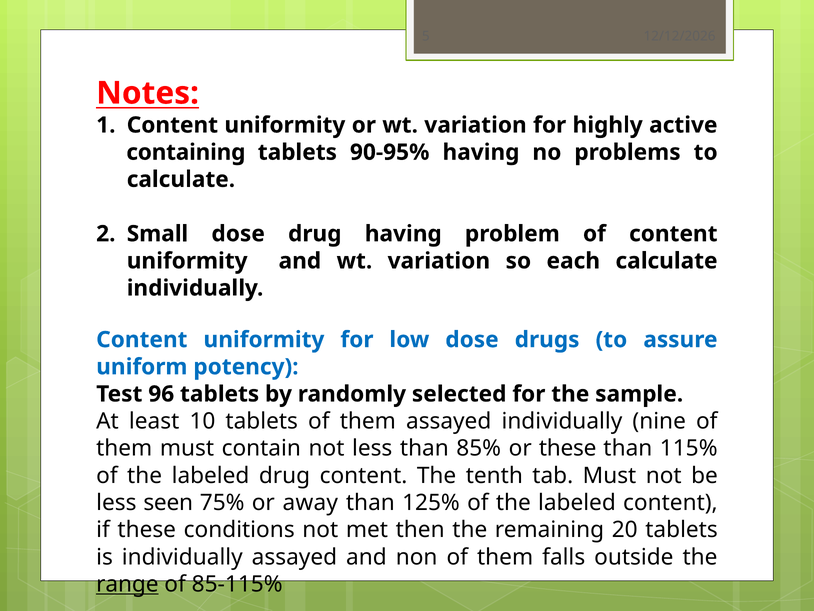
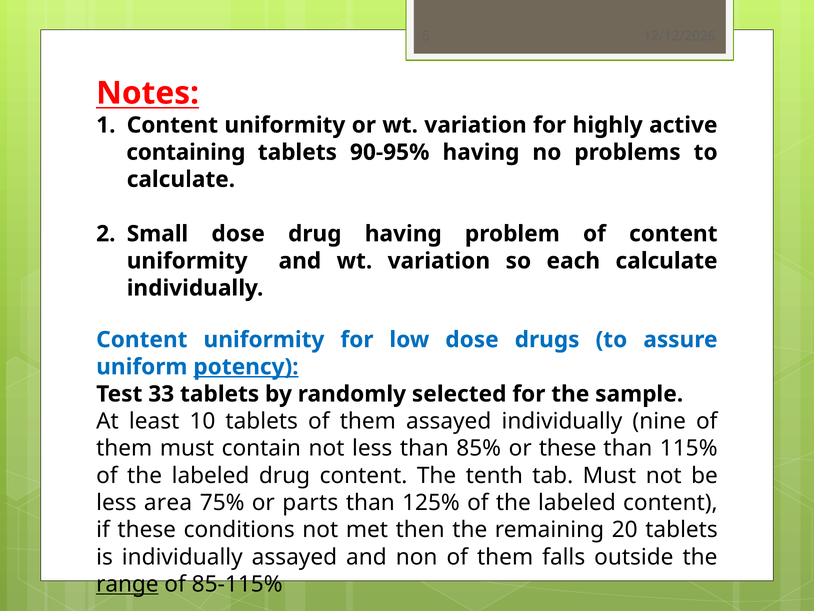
potency underline: none -> present (246, 367)
96: 96 -> 33 (161, 394)
seen: seen -> area (168, 502)
away: away -> parts (310, 502)
